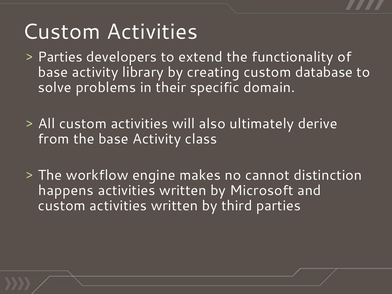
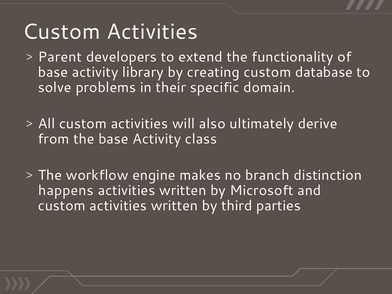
Parties: Parties -> Parent (60, 57)
cannot: cannot -> branch (267, 175)
